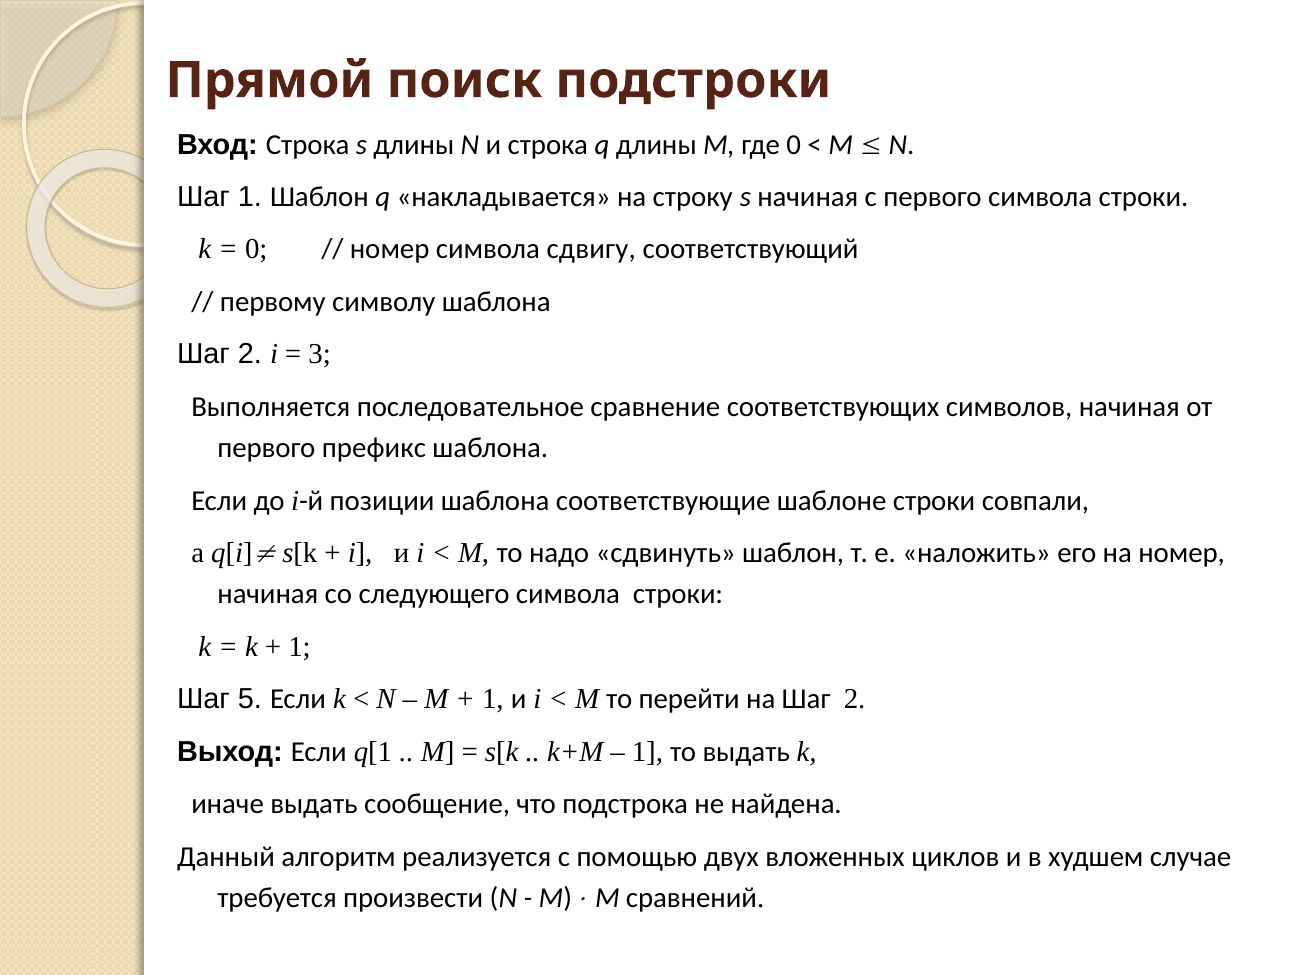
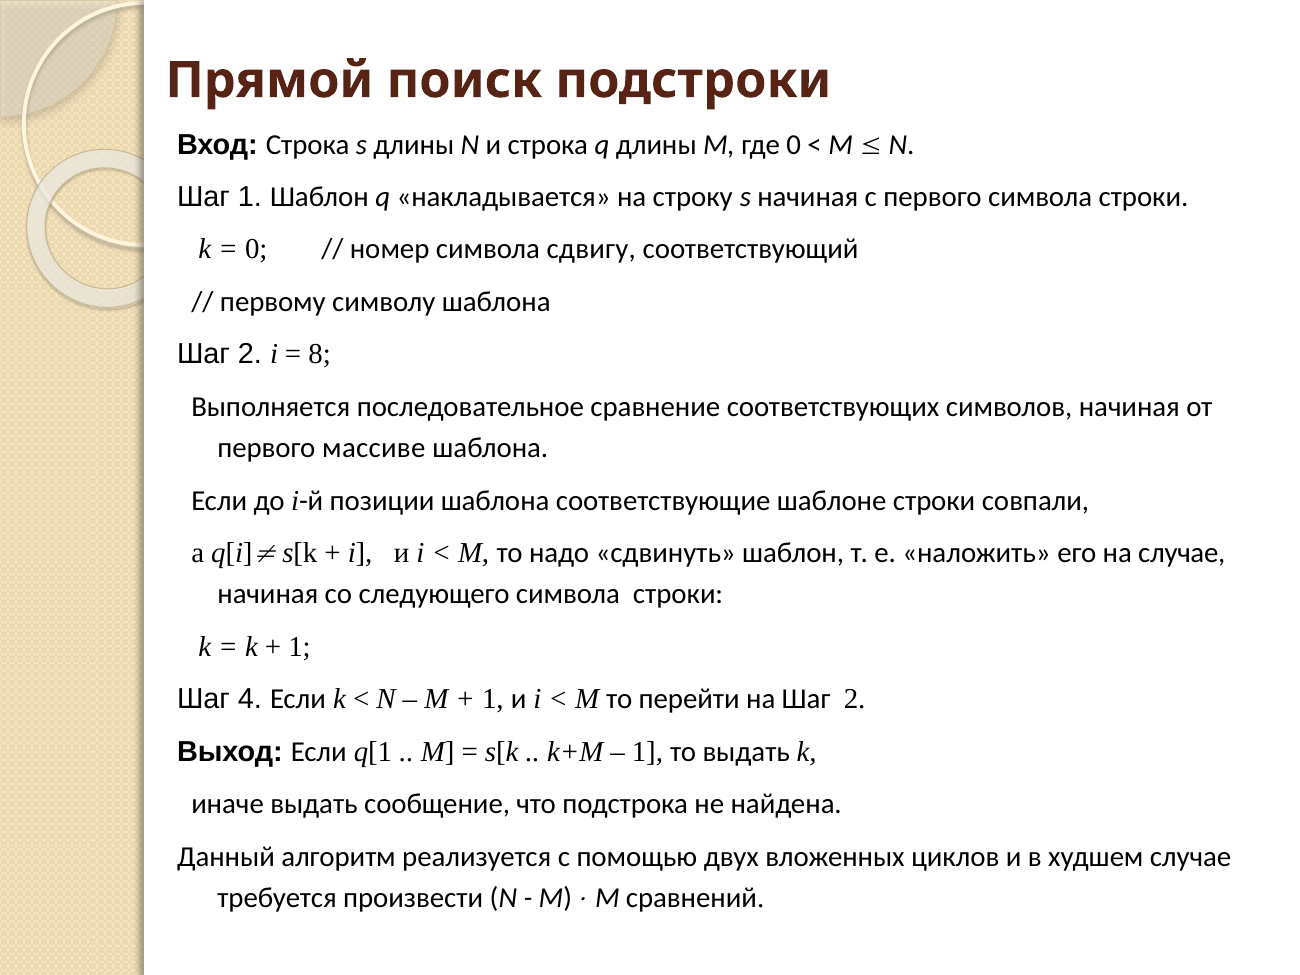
3: 3 -> 8 (320, 354)
префикс: префикс -> массиве (374, 448)
на номер: номер -> случае (1182, 553)
5: 5 -> 4 (250, 699)
